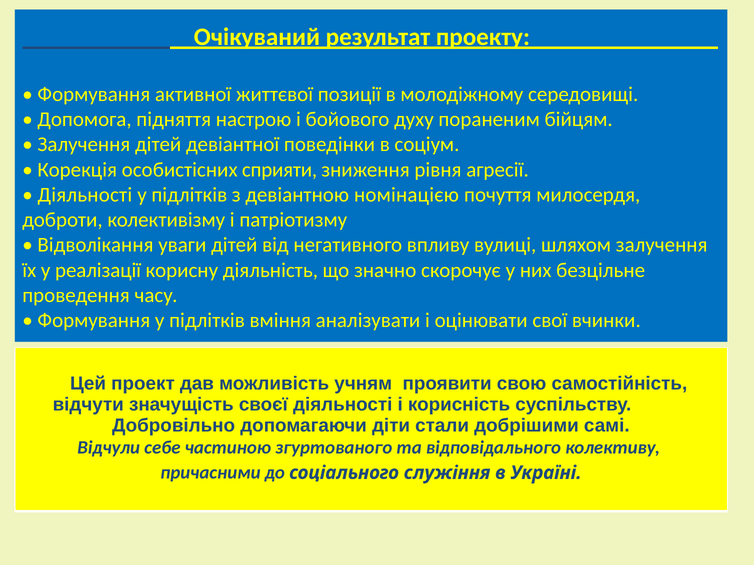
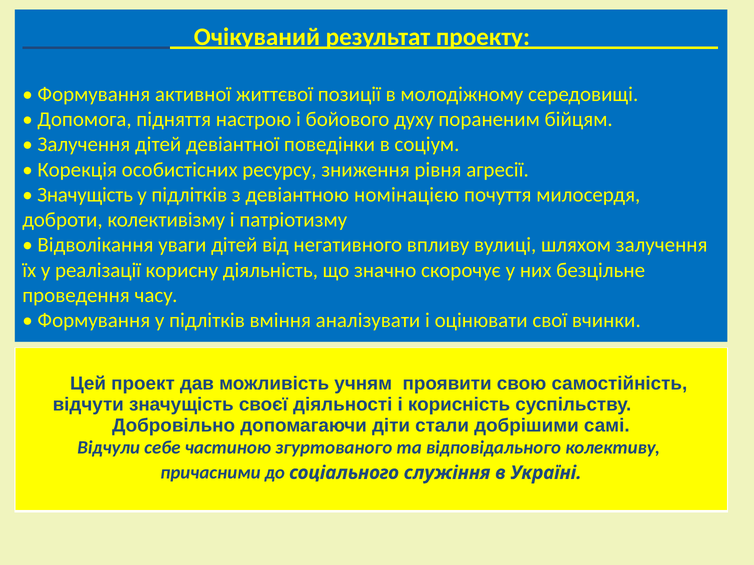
сприяти: сприяти -> ресурсу (279, 170)
Діяльності: Діяльності -> Значущість (85, 195)
